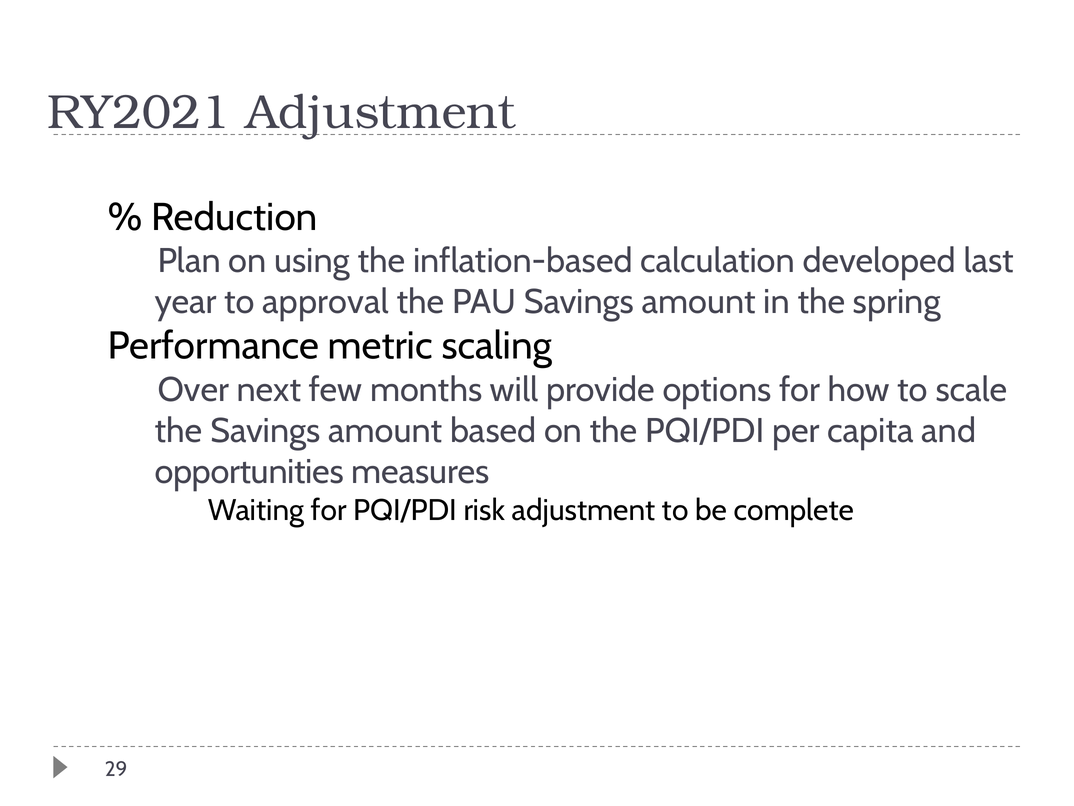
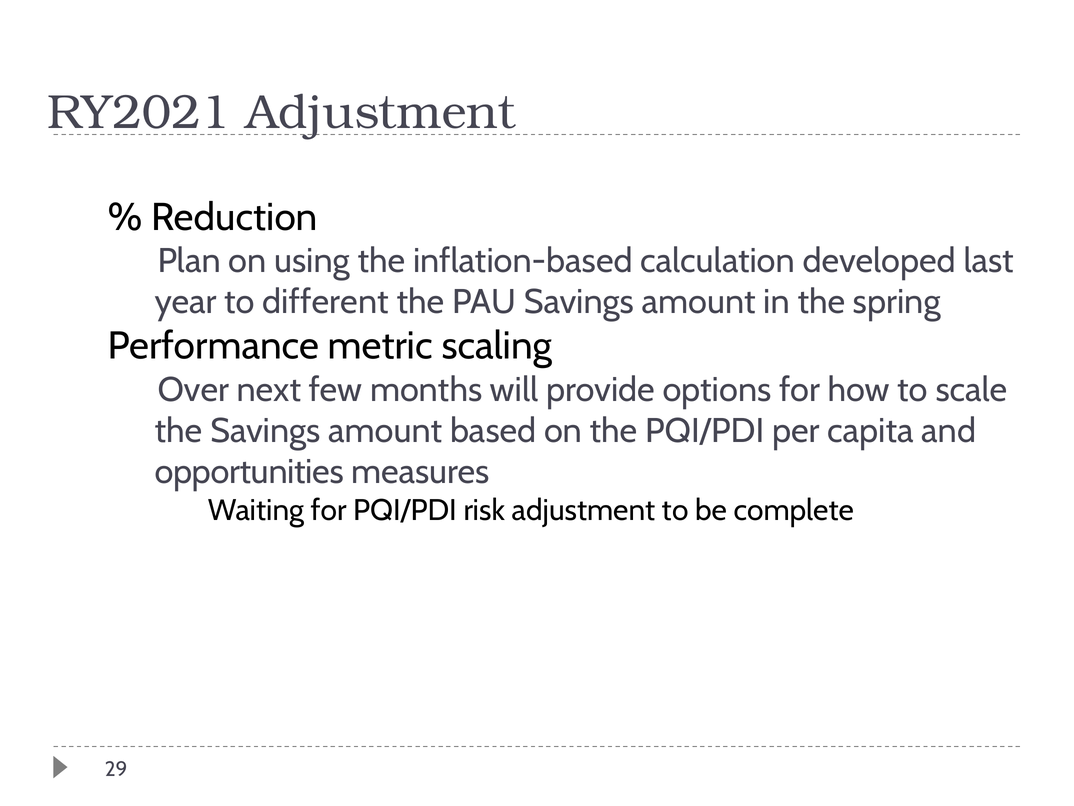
approval: approval -> different (326, 302)
